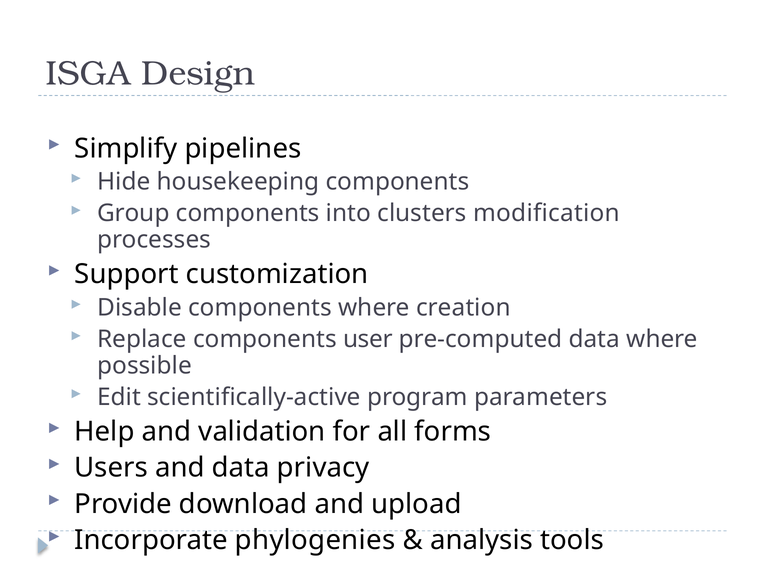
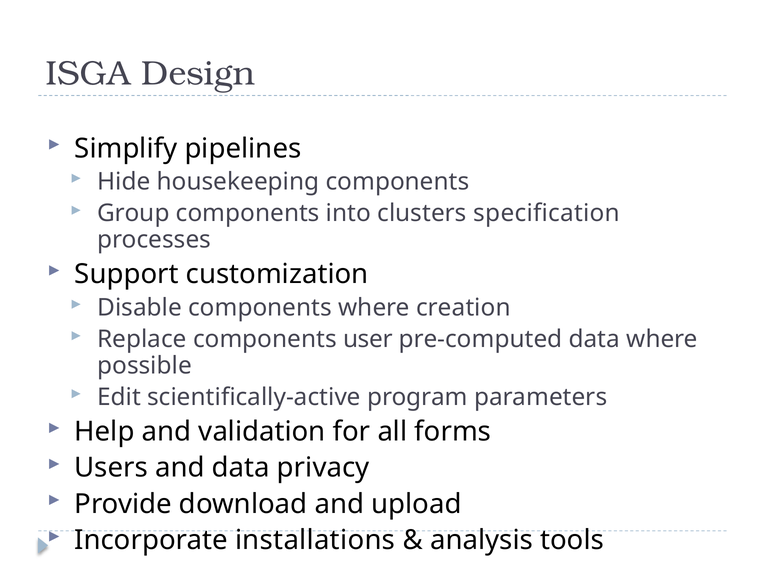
modification: modification -> specification (547, 214)
phylogenies: phylogenies -> installations (315, 541)
